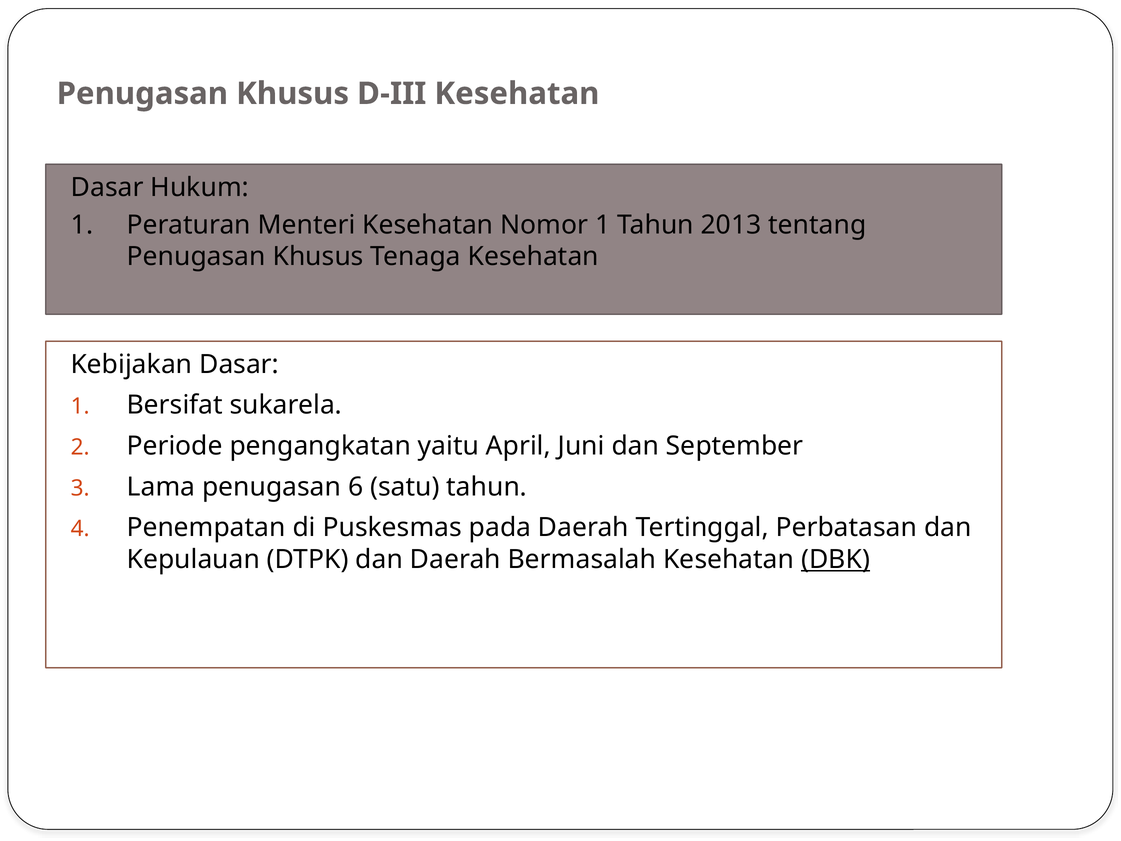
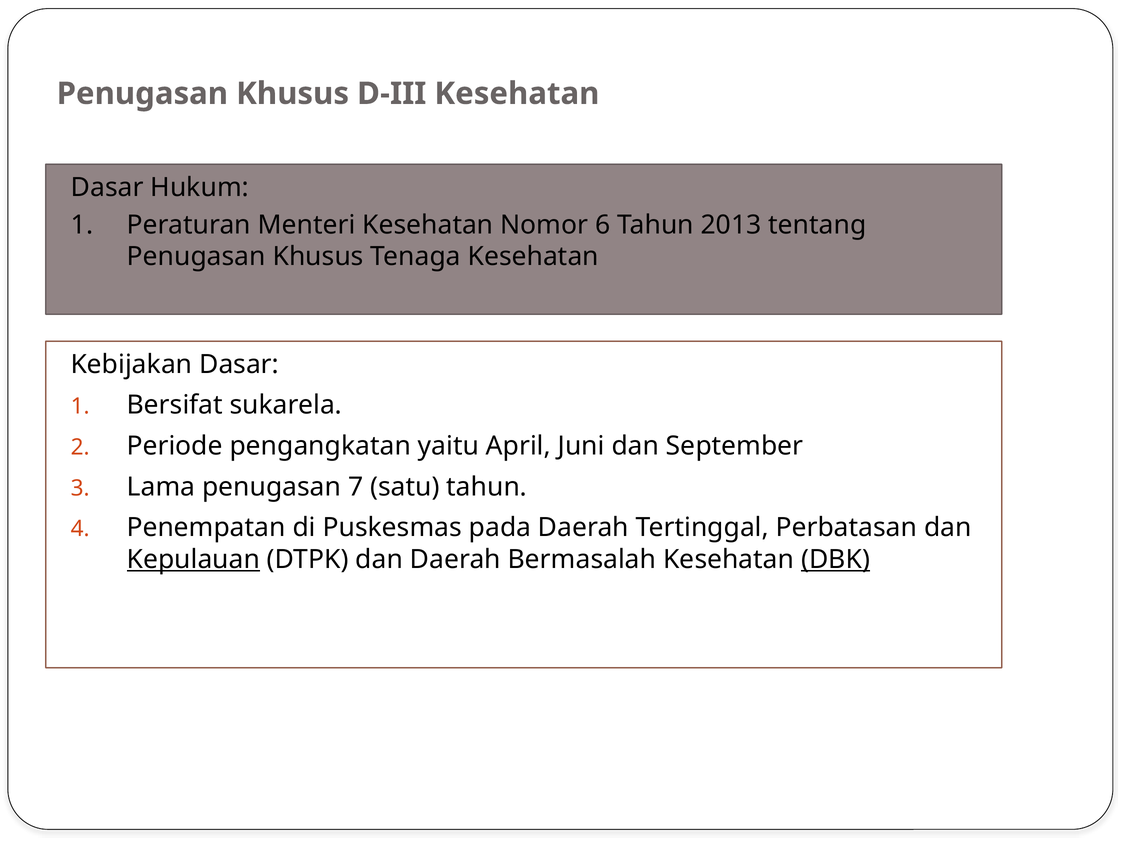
Nomor 1: 1 -> 6 (603, 225)
6: 6 -> 7 (356, 487)
Kepulauan underline: none -> present (193, 559)
